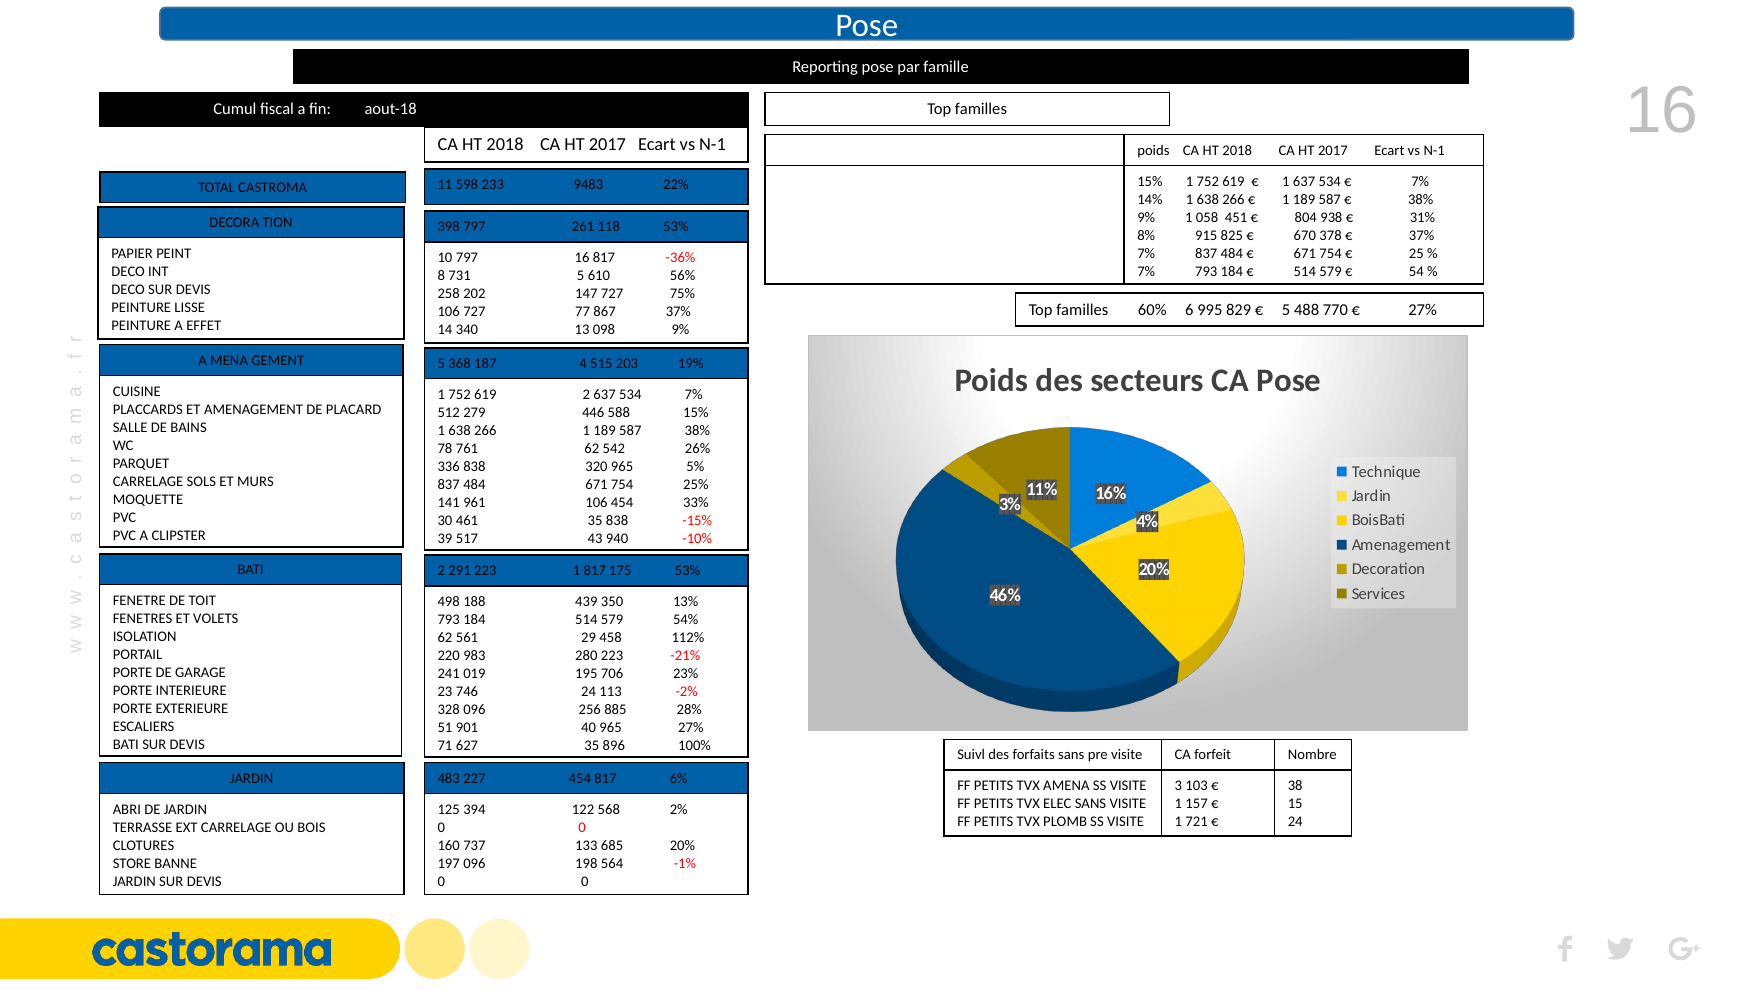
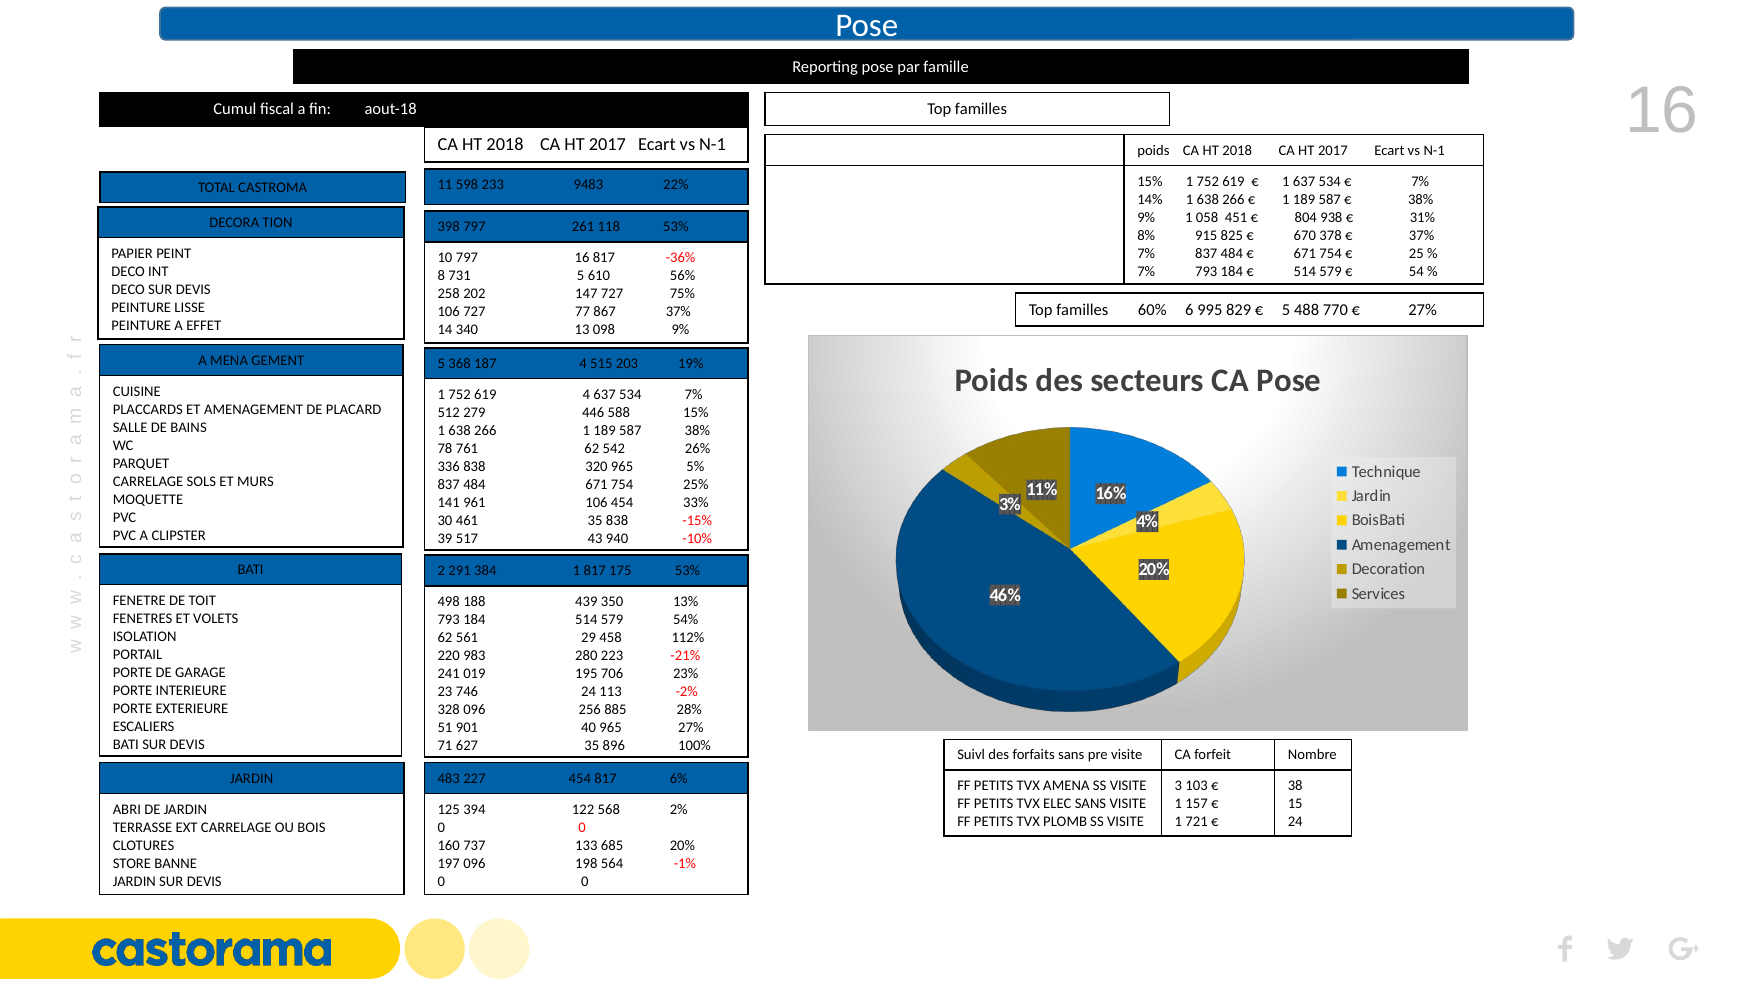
619 2: 2 -> 4 (586, 395)
291 223: 223 -> 384 (485, 571)
